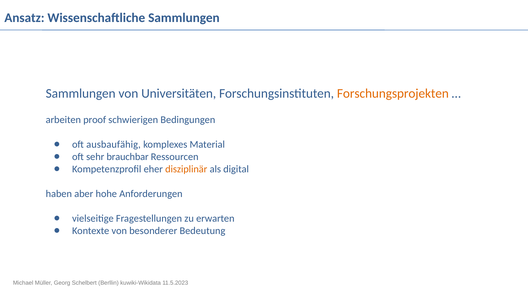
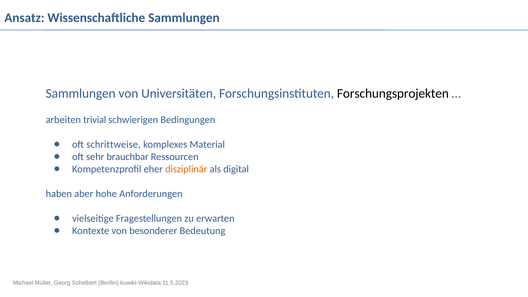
Forschungsprojekten colour: orange -> black (393, 94)
proof: proof -> trivial (95, 120)
ausbaufähig: ausbaufähig -> schrittweise (113, 144)
